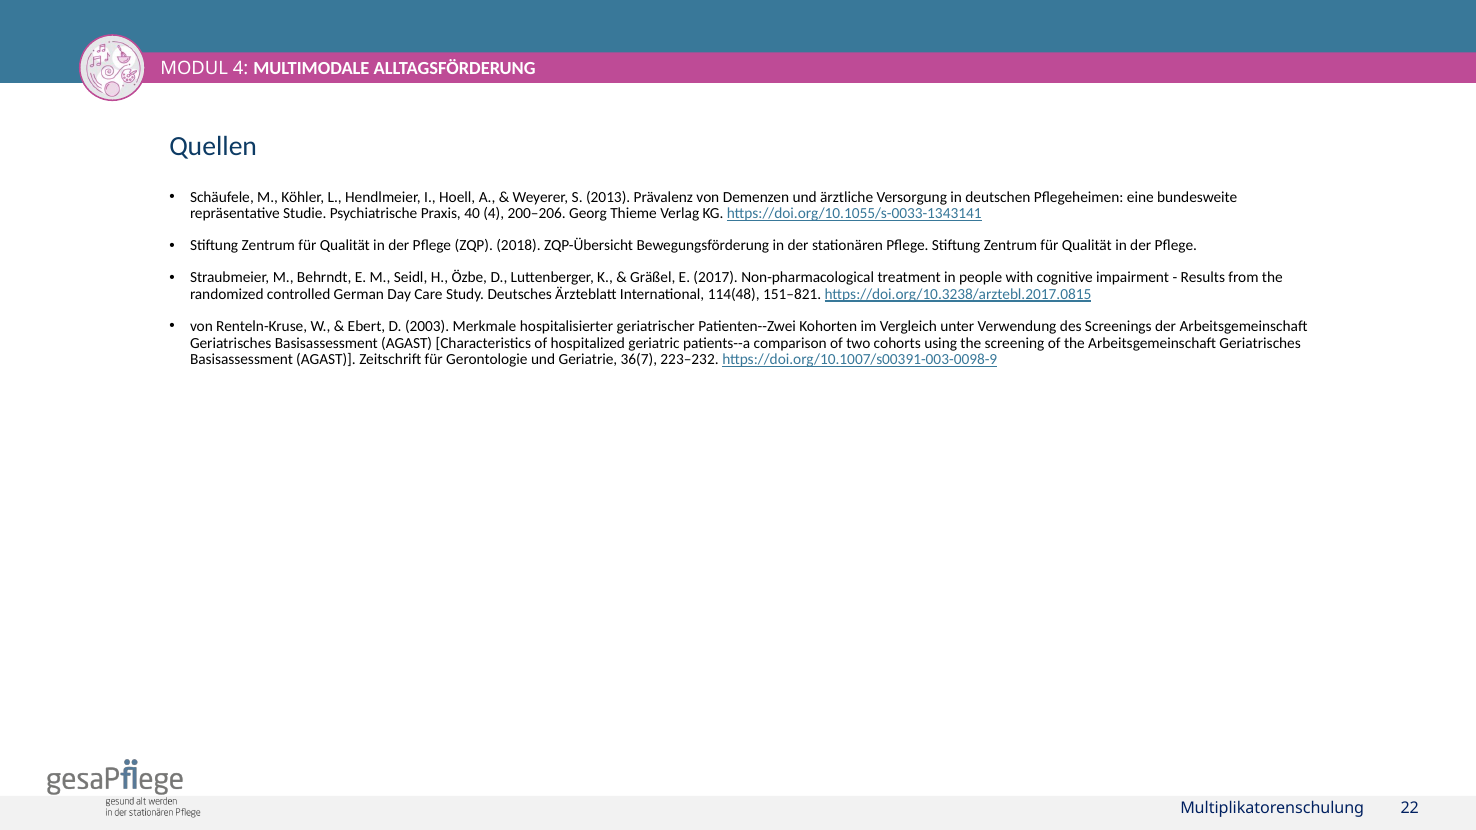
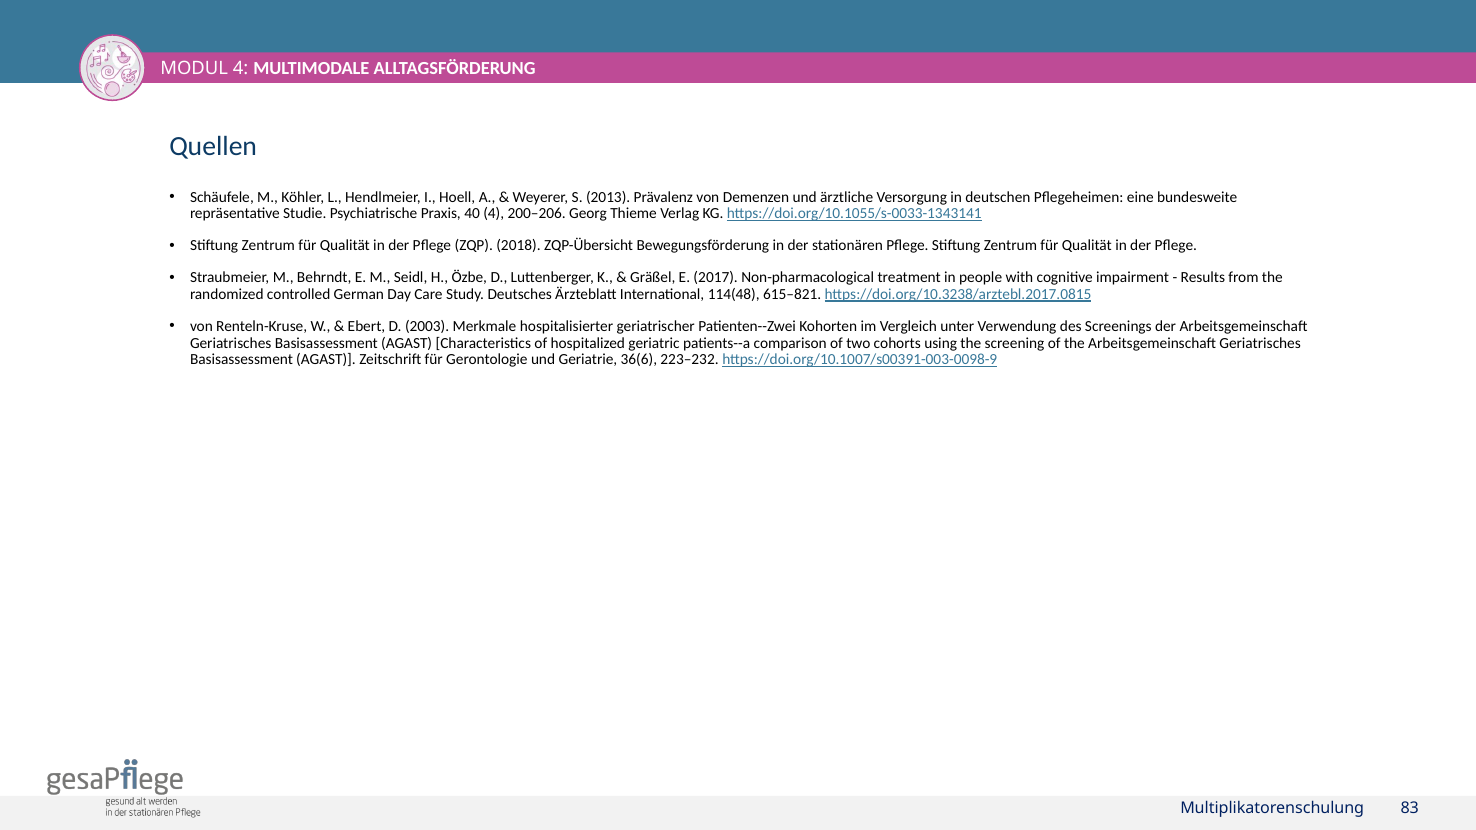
151–821: 151–821 -> 615–821 (792, 295)
36(7: 36(7 -> 36(6 (639, 360)
22: 22 -> 83 (1410, 808)
